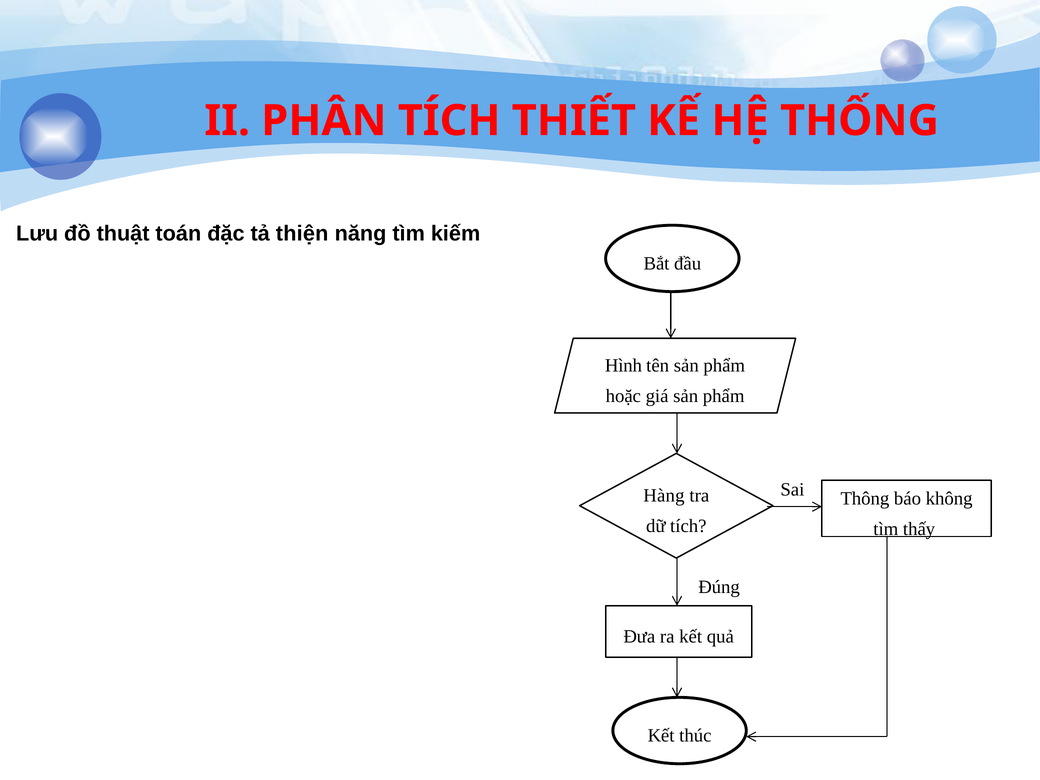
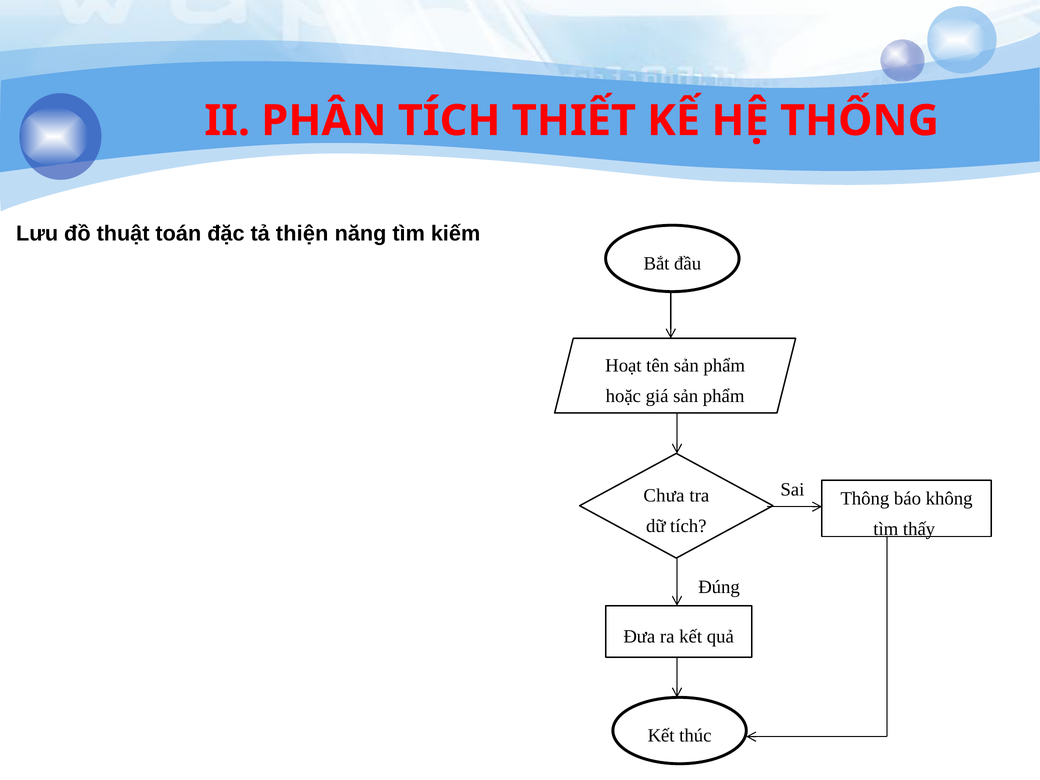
Hình: Hình -> Hoạt (623, 366)
Hàng: Hàng -> Chưa (664, 496)
